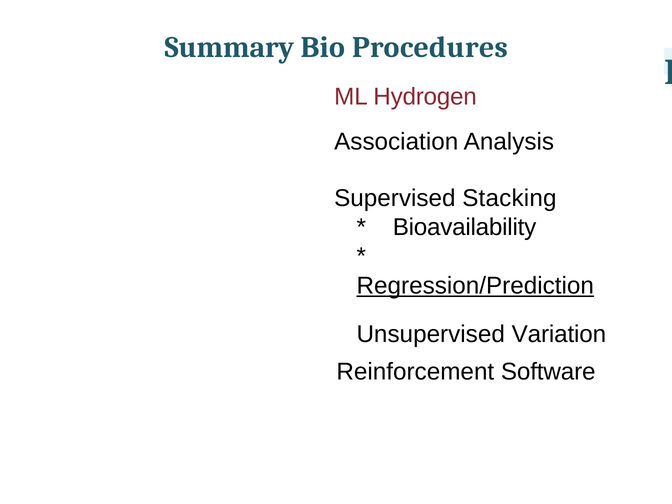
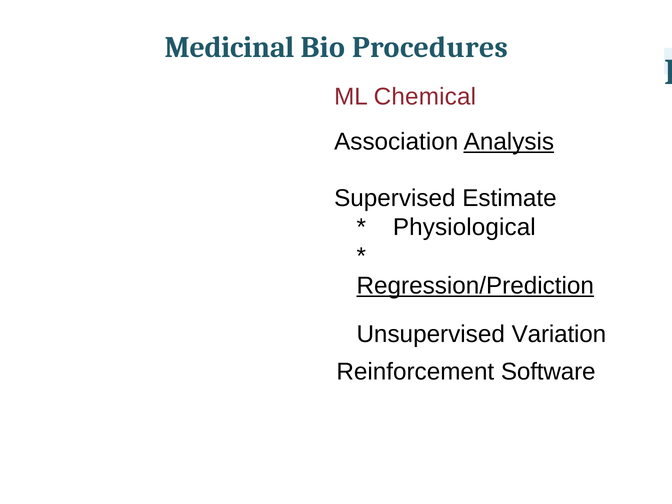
Summary: Summary -> Medicinal (230, 47)
Hydrogen: Hydrogen -> Chemical (425, 97)
Analysis underline: none -> present (509, 142)
Stacking: Stacking -> Estimate (510, 198)
Bioavailability: Bioavailability -> Physiological (464, 227)
